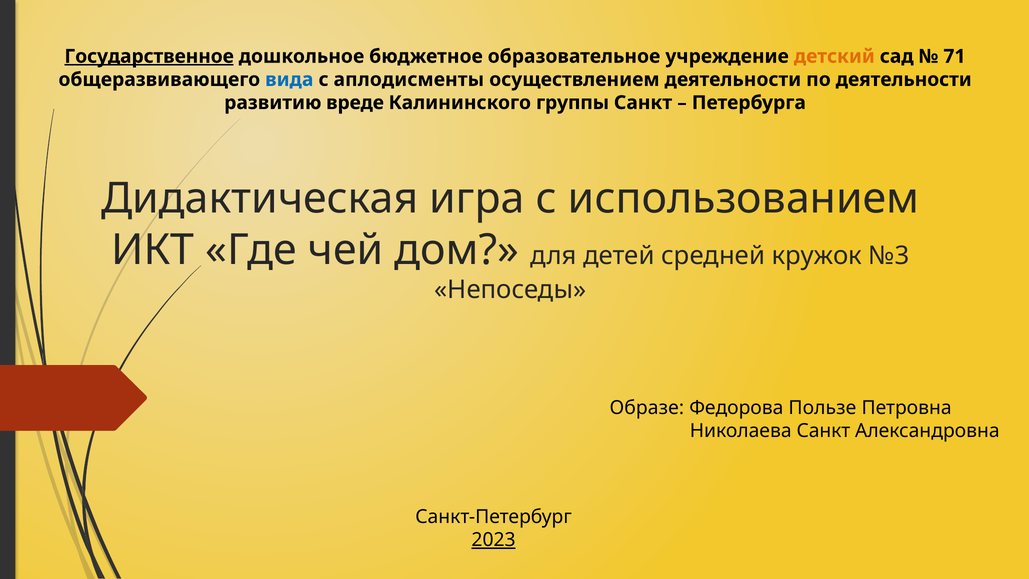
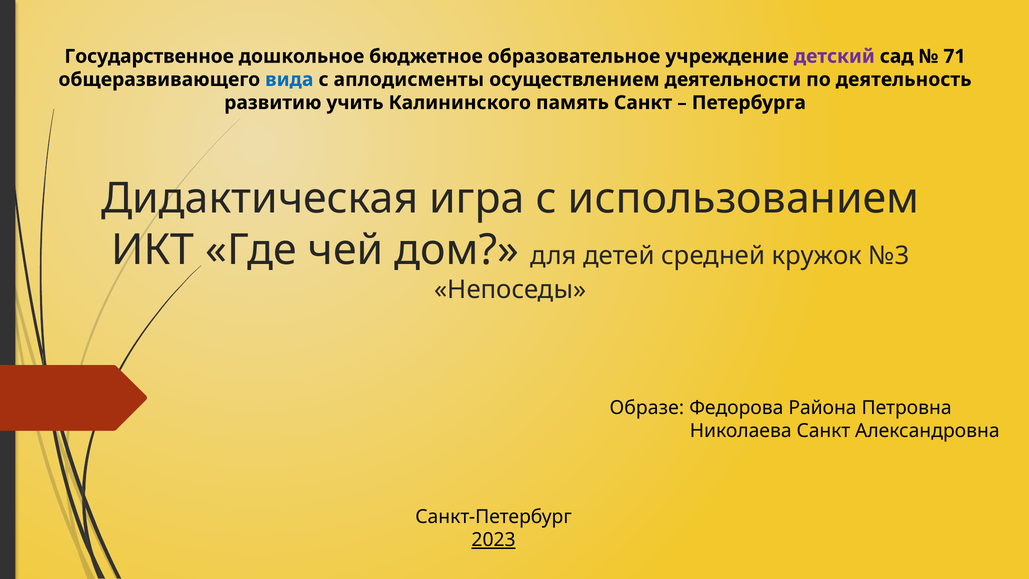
Государственное underline: present -> none (149, 56)
детский colour: orange -> purple (834, 56)
по деятельности: деятельности -> деятельность (904, 80)
вреде: вреде -> учить (355, 103)
группы: группы -> память (572, 103)
Пользе: Пользе -> Района (822, 408)
